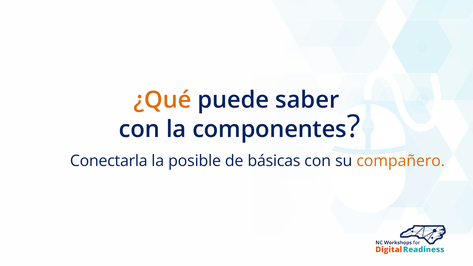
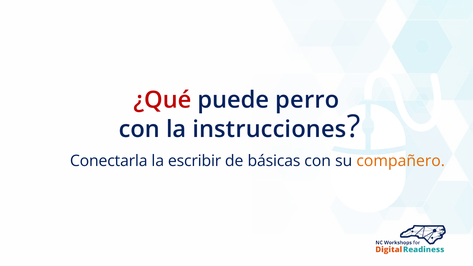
¿Qué colour: orange -> red (162, 100)
saber: saber -> perro (307, 100)
componentes: componentes -> instrucciones (269, 129)
posible: posible -> escribir (195, 161)
